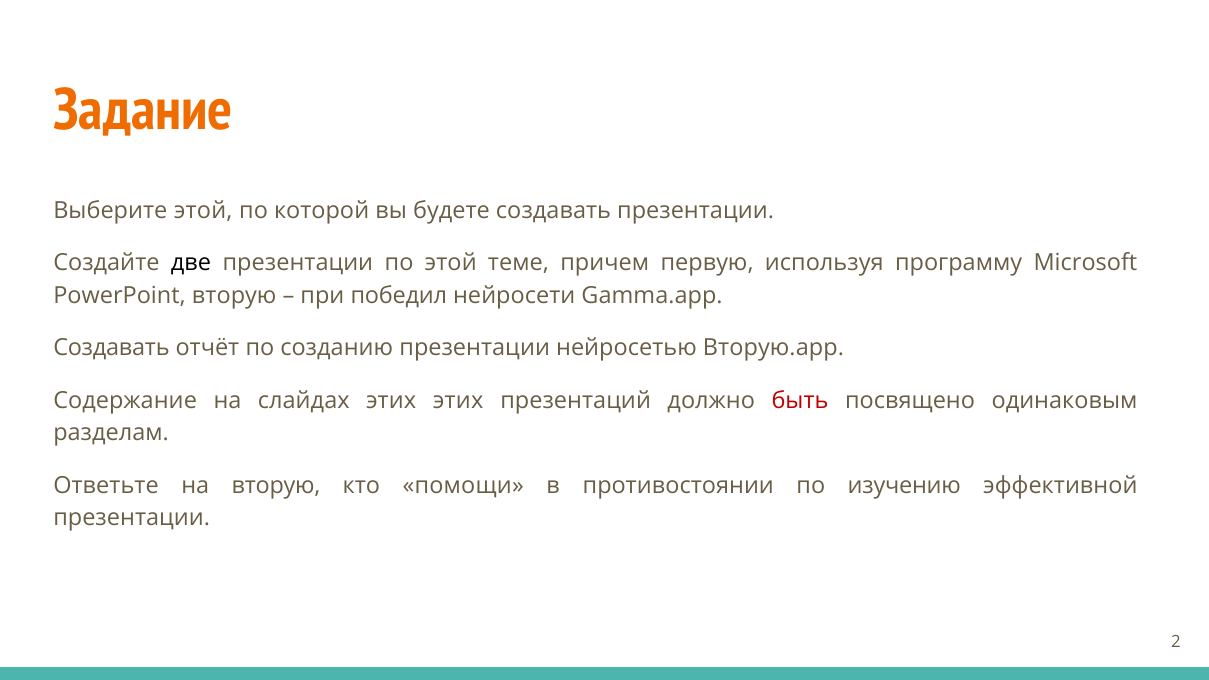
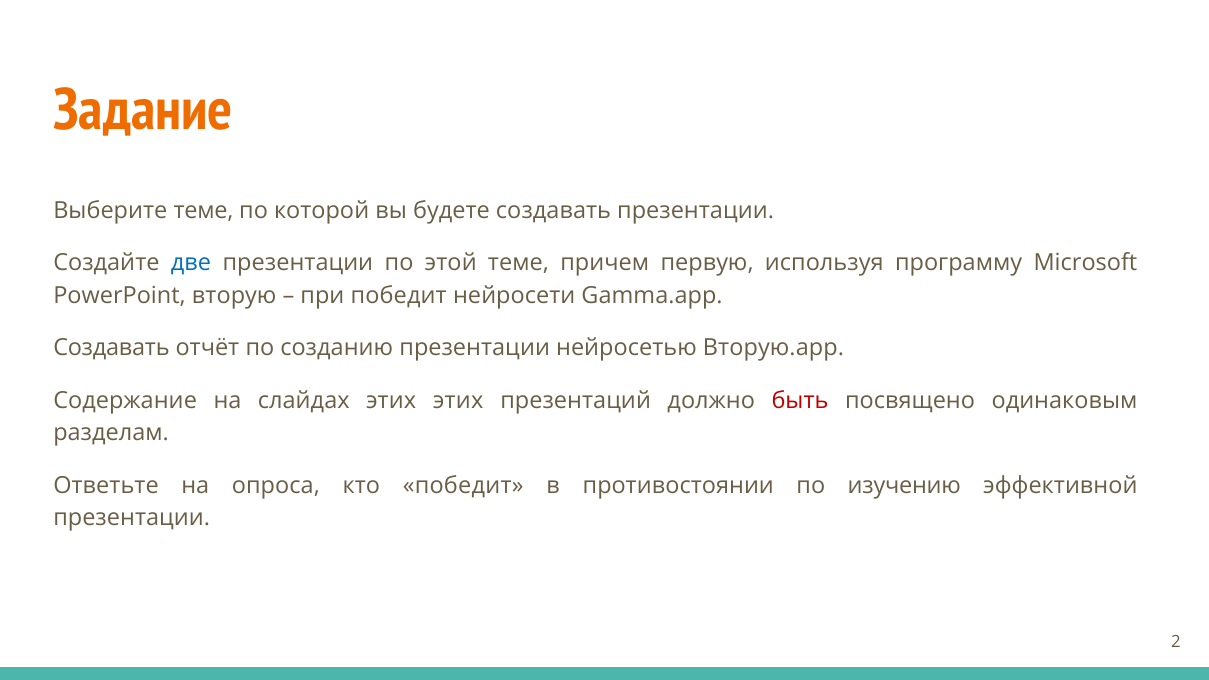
Выберите этой: этой -> теме (203, 211)
две colour: black -> blue (191, 263)
при победил: победил -> победит (399, 295)
на вторую: вторую -> опроса (276, 486)
кто помощи: помощи -> победит (463, 486)
